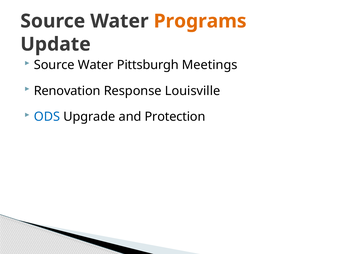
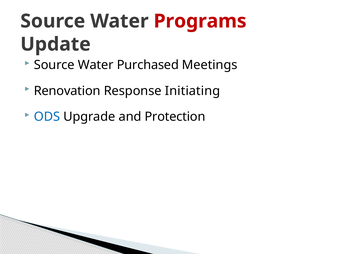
Programs colour: orange -> red (200, 21)
Pittsburgh: Pittsburgh -> Purchased (148, 65)
Louisville: Louisville -> Initiating (193, 91)
